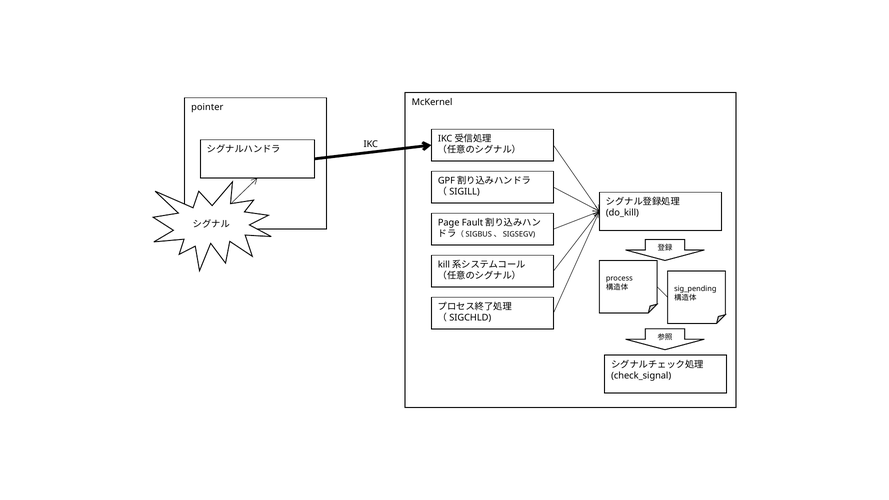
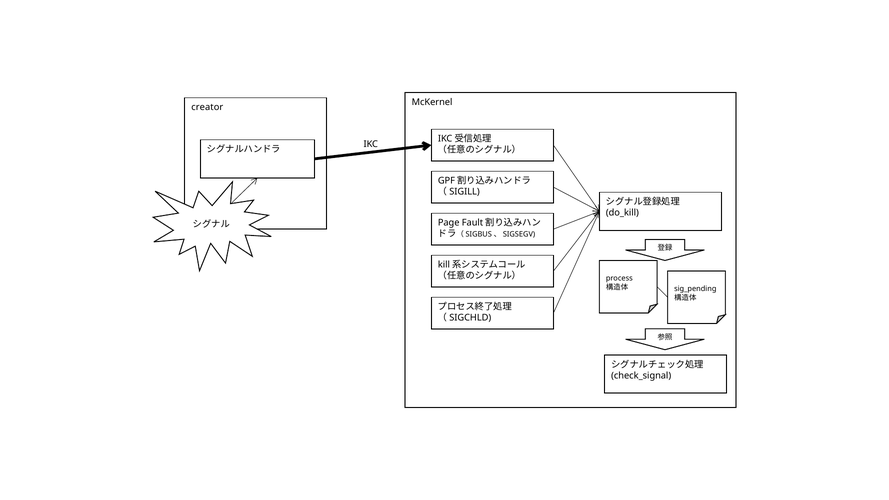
pointer: pointer -> creator (207, 107)
